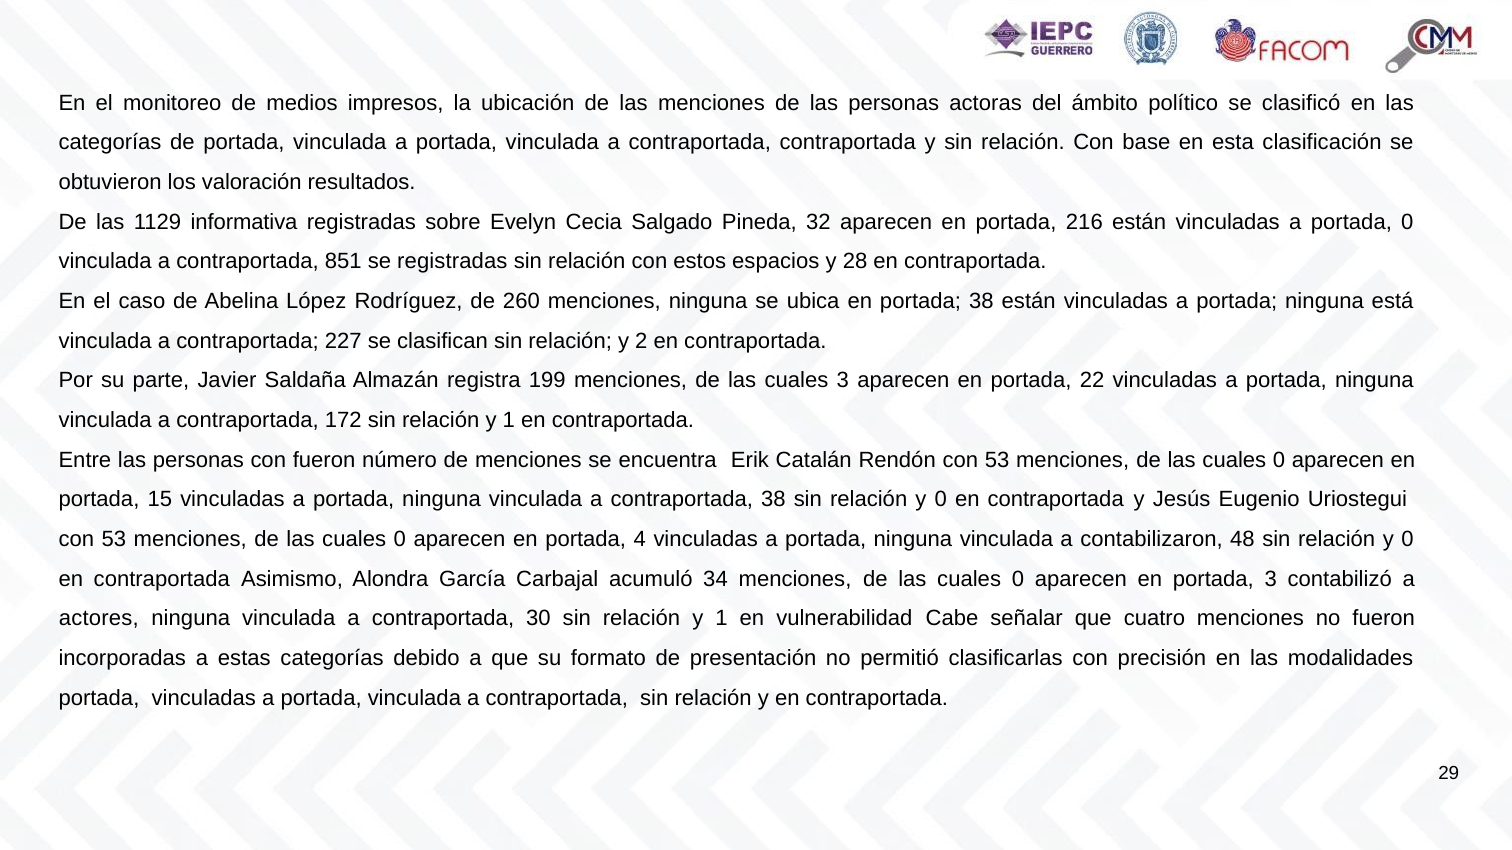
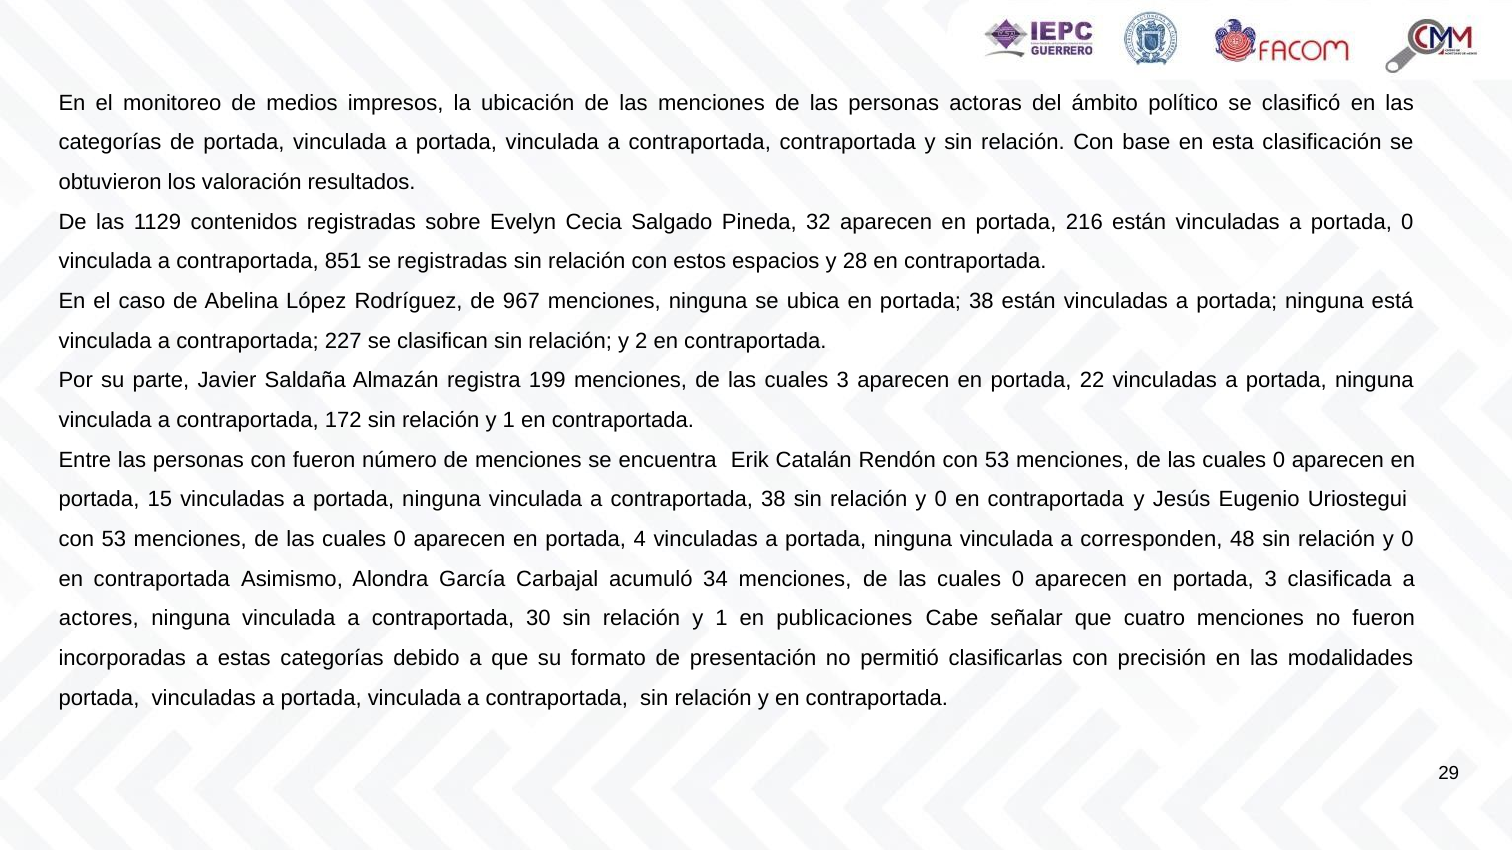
informativa: informativa -> contenidos (244, 222)
260: 260 -> 967 (521, 302)
contabilizaron: contabilizaron -> corresponden (1151, 540)
contabilizó: contabilizó -> clasificada (1340, 579)
vulnerabilidad: vulnerabilidad -> publicaciones (844, 619)
